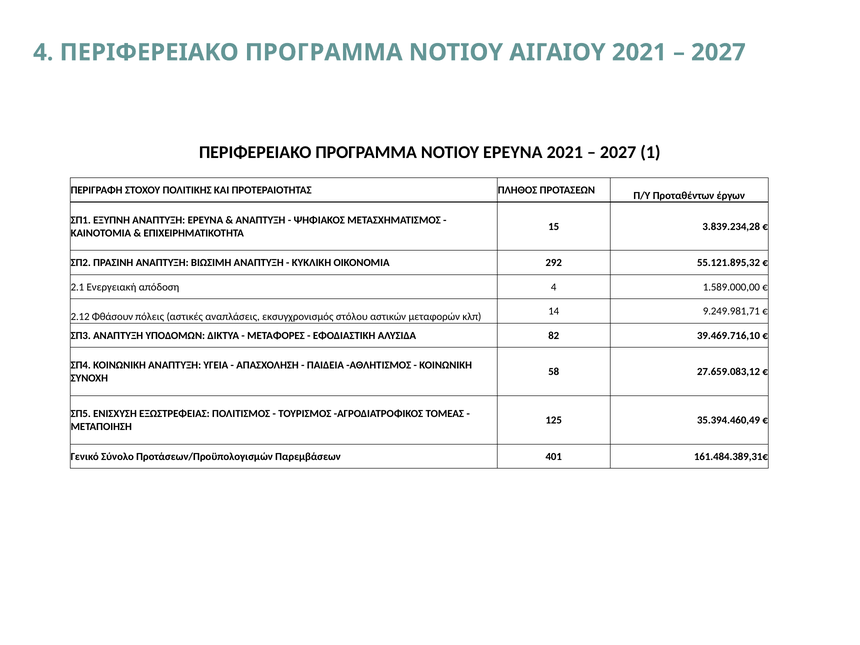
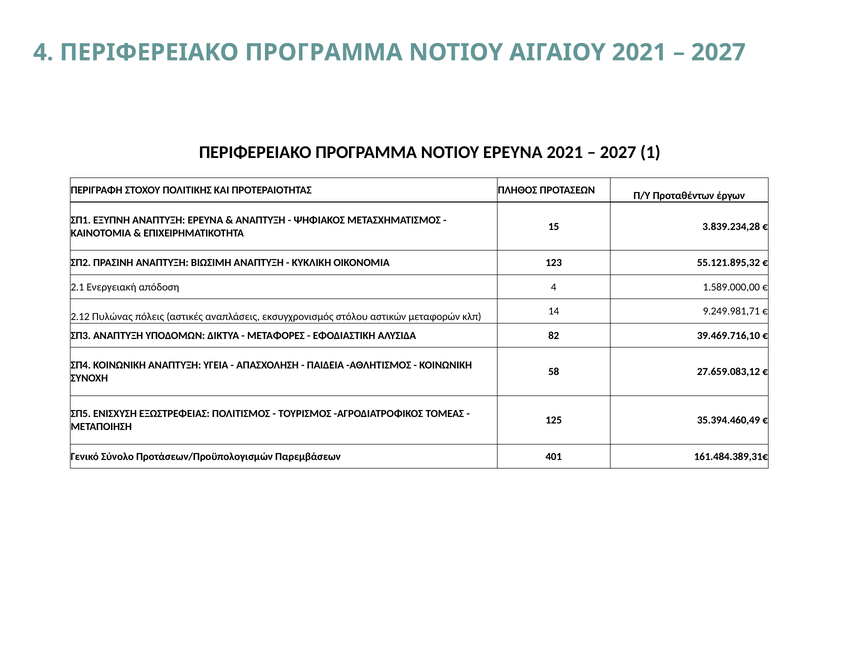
292: 292 -> 123 (554, 263)
Φθάσουν: Φθάσουν -> Πυλώνας (112, 317)
